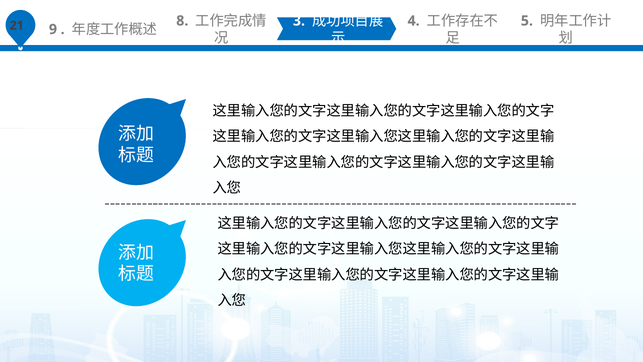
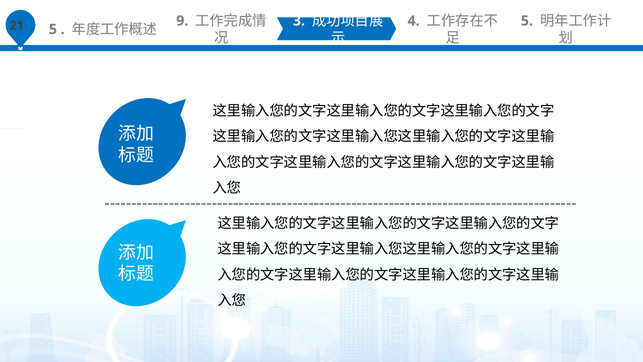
9: 9 -> 5 (53, 29)
8: 8 -> 9 (182, 21)
